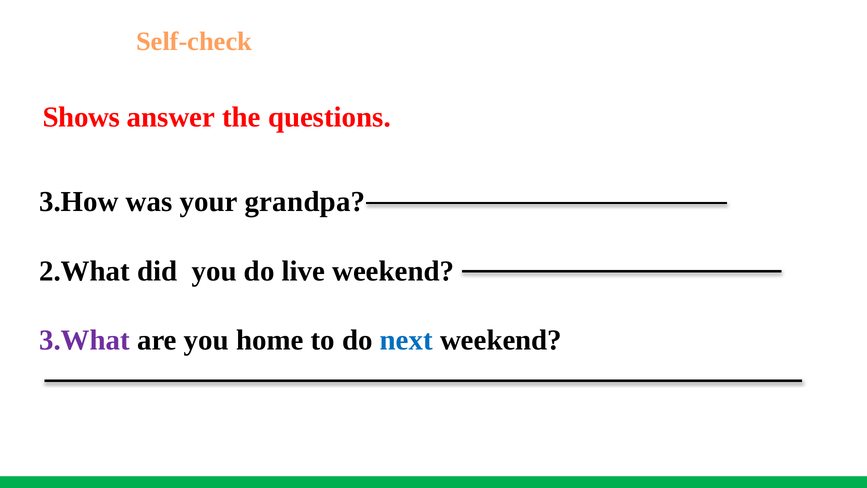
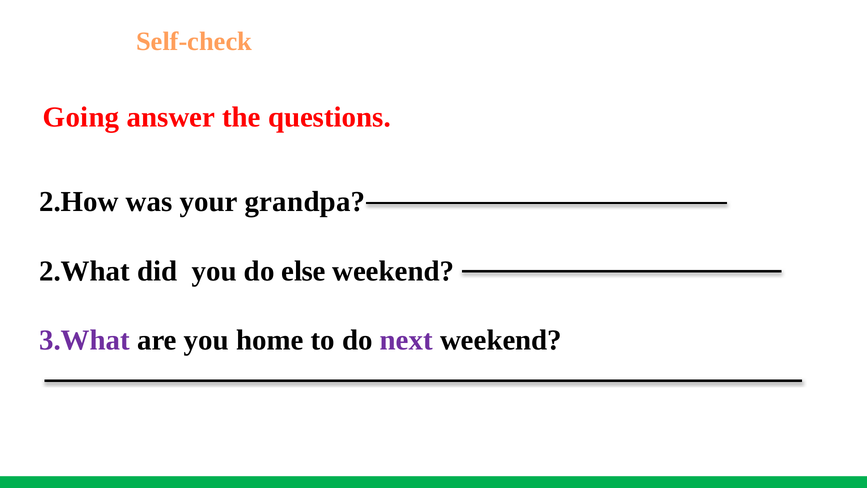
Shows: Shows -> Going (81, 117)
3.How: 3.How -> 2.How (79, 201)
live: live -> else (303, 271)
next colour: blue -> purple (406, 340)
